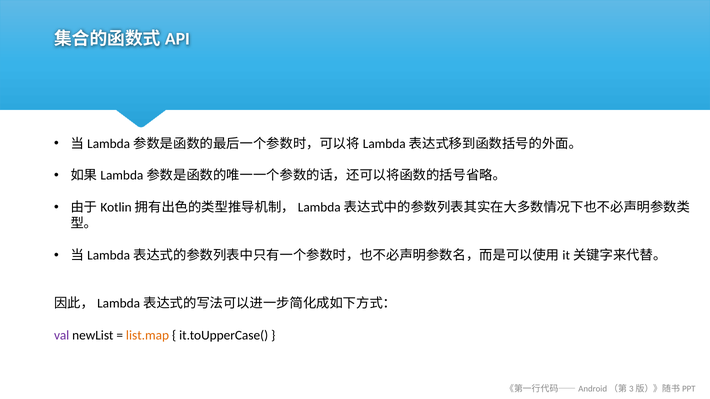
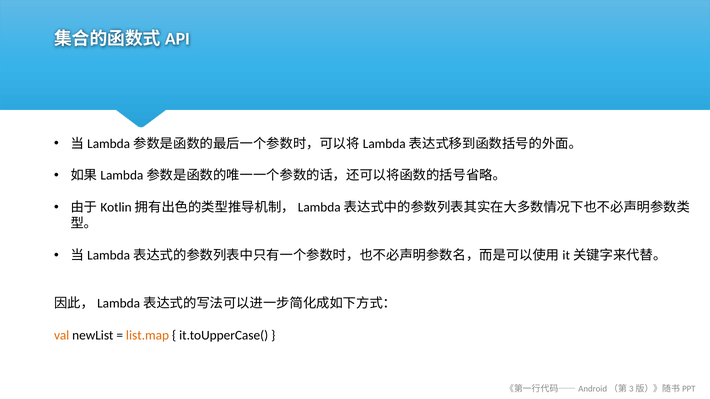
val colour: purple -> orange (62, 335)
